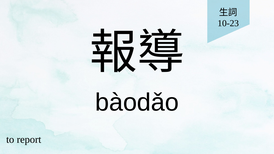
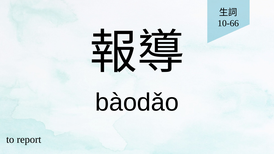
10-23: 10-23 -> 10-66 (228, 23)
